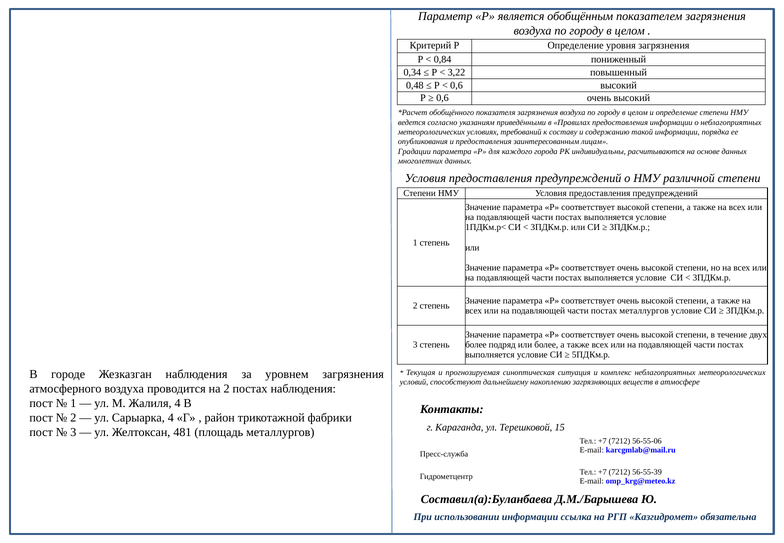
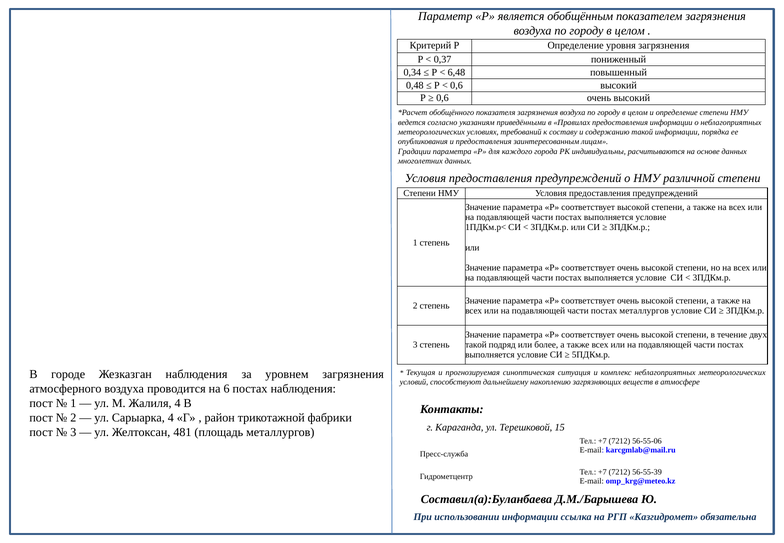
0,84: 0,84 -> 0,37 (443, 59)
3,22: 3,22 -> 6,48 (456, 72)
более: более -> такой (476, 345)
на 2: 2 -> 6 (227, 389)
